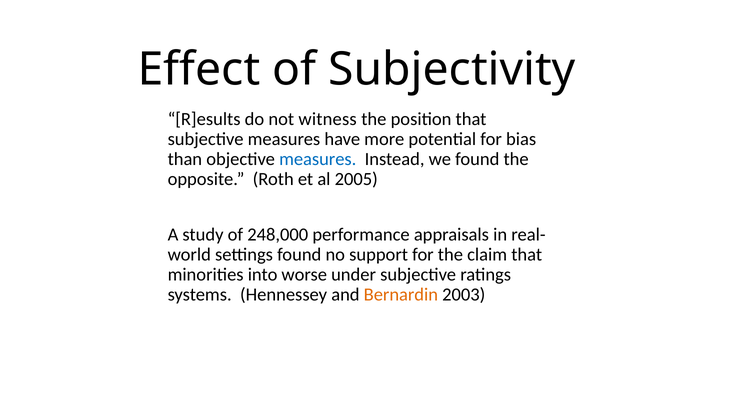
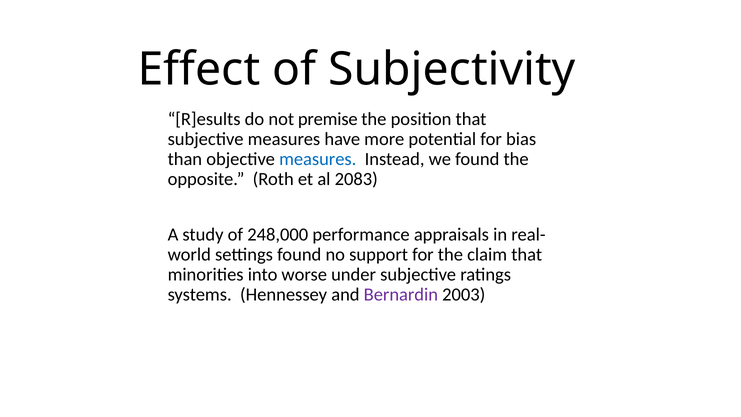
witness: witness -> premise (328, 119)
2005: 2005 -> 2083 (356, 179)
Bernardin colour: orange -> purple (401, 295)
